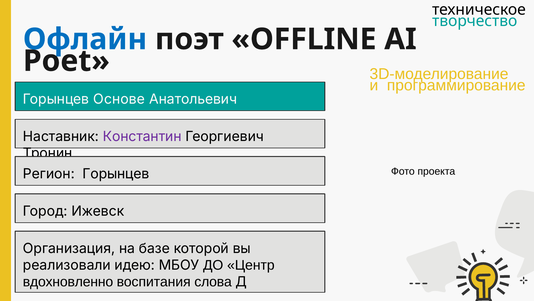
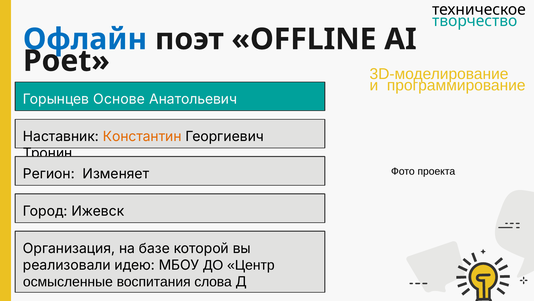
Константин colour: purple -> orange (142, 136)
Регион Горынцев: Горынцев -> Изменяет (116, 173)
вдохновленно: вдохновленно -> осмысленные (68, 281)
